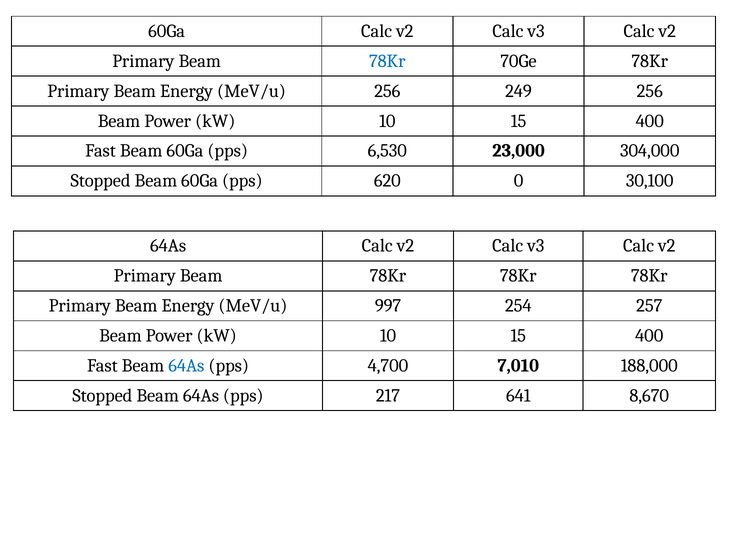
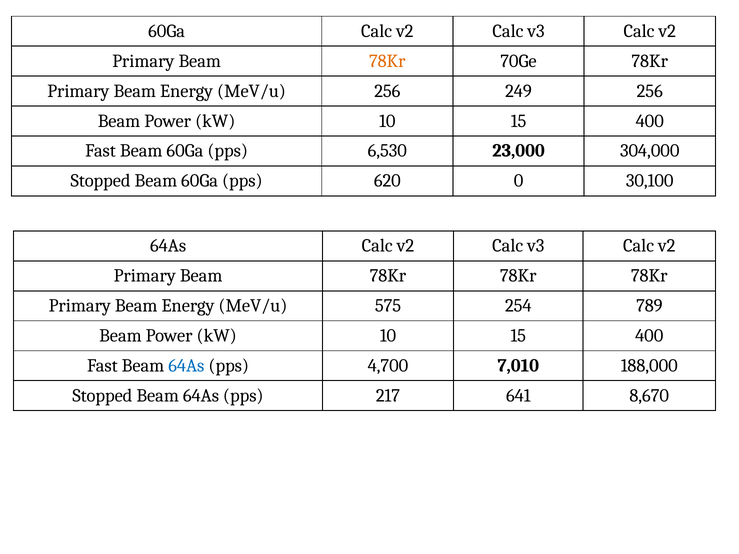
78Kr colour: blue -> orange (387, 61)
997: 997 -> 575 (388, 306)
257: 257 -> 789 (649, 306)
